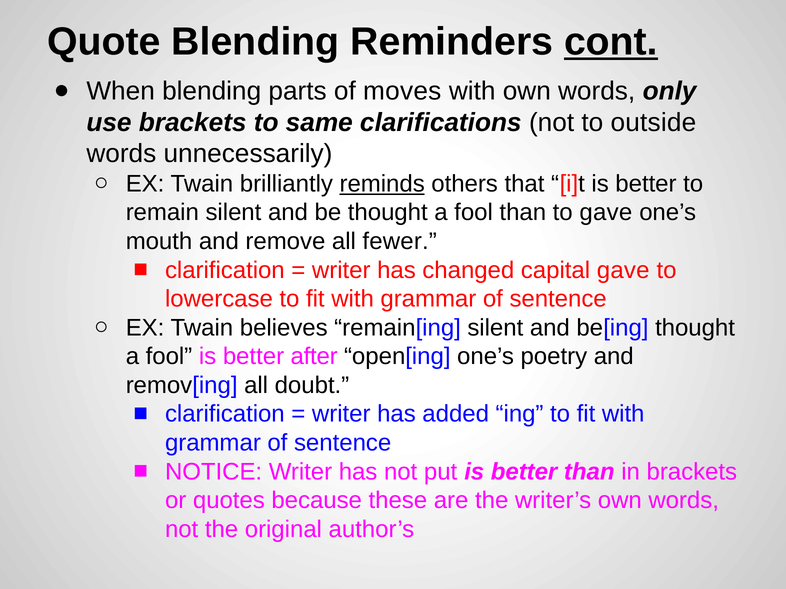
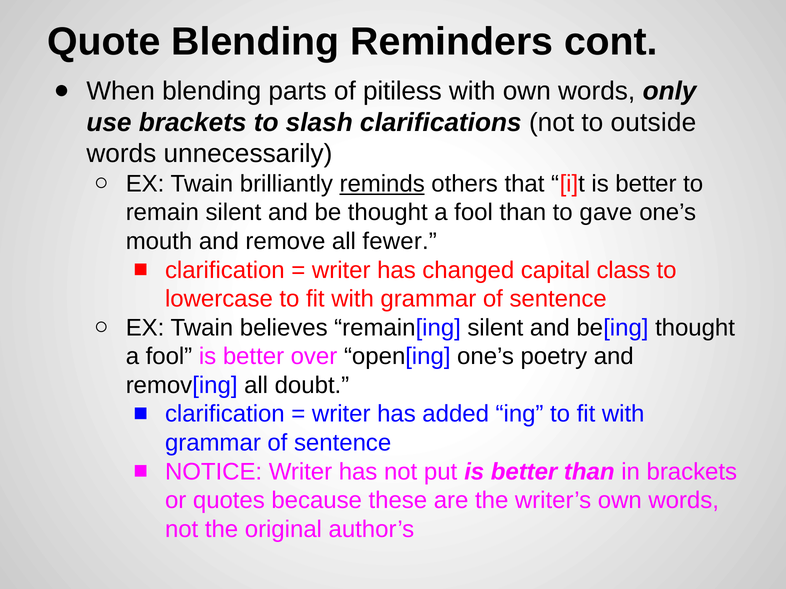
cont underline: present -> none (611, 42)
moves: moves -> pitiless (402, 91)
same: same -> slash (319, 123)
capital gave: gave -> class (623, 270)
after: after -> over (314, 357)
